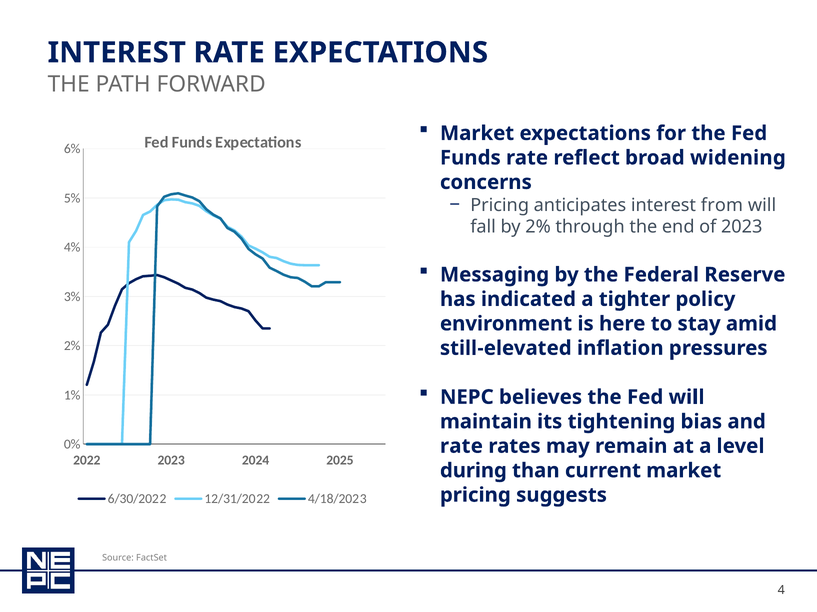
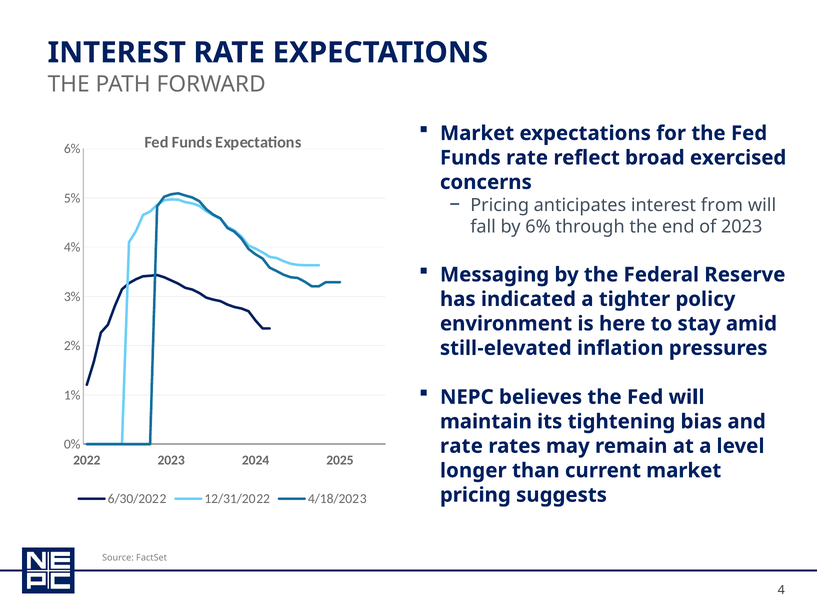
widening: widening -> exercised (738, 158)
by 2%: 2% -> 6% (538, 227)
during: during -> longer (473, 471)
